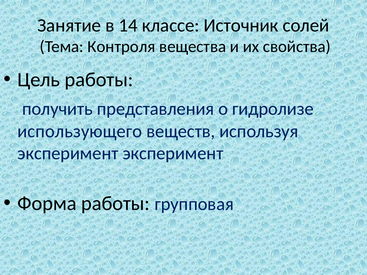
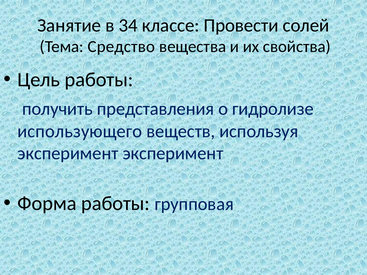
14: 14 -> 34 (128, 25)
Источник: Источник -> Провести (241, 25)
Контроля: Контроля -> Средство (121, 47)
